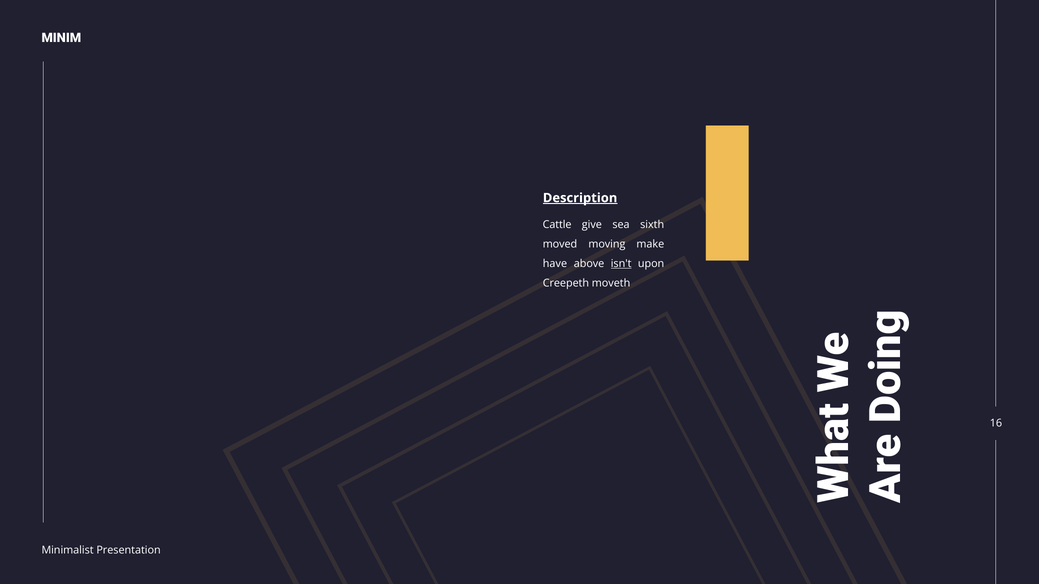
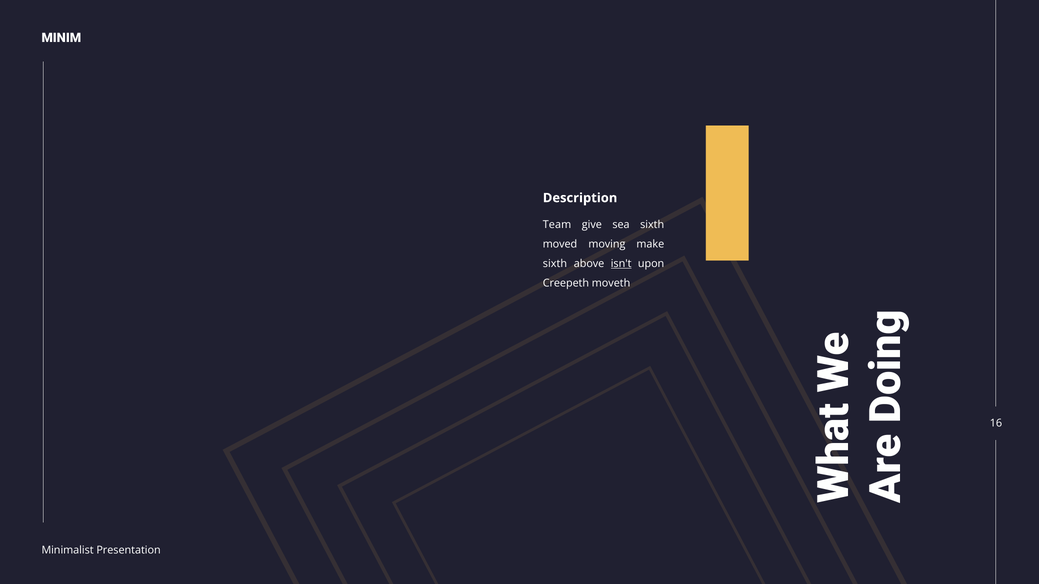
Description underline: present -> none (580, 198)
Cattle: Cattle -> Team (557, 225)
have: have -> sixth (555, 264)
